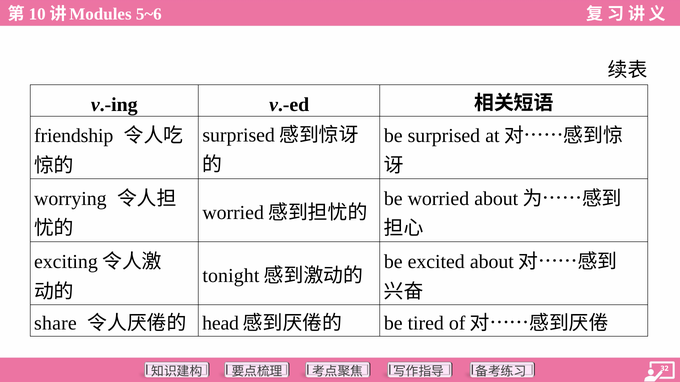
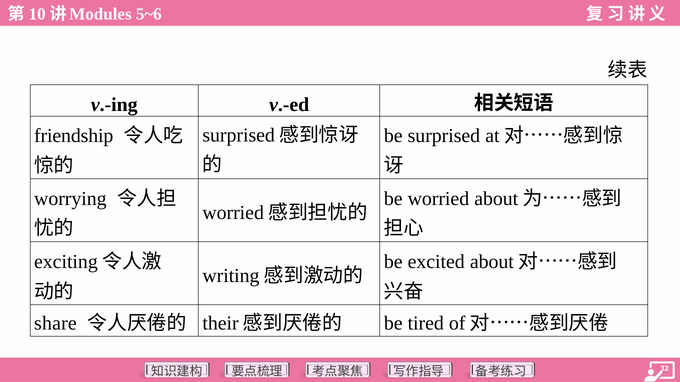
tonight: tonight -> writing (231, 276)
head: head -> their (221, 324)
